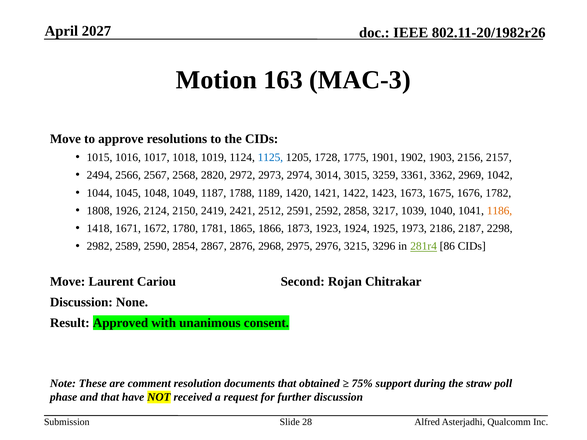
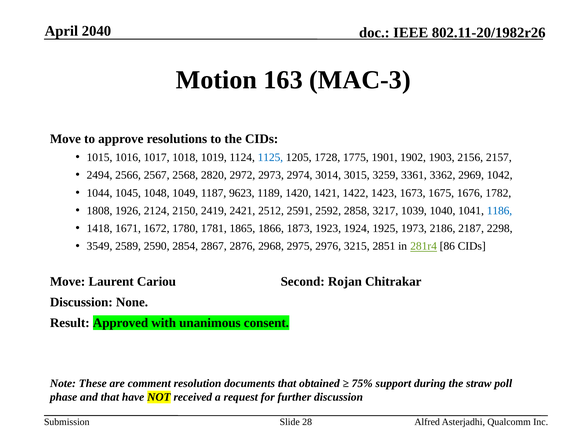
2027: 2027 -> 2040 (96, 31)
1788: 1788 -> 9623 (242, 193)
1186 colour: orange -> blue (500, 211)
2982: 2982 -> 3549 (100, 246)
3296: 3296 -> 2851 (384, 246)
